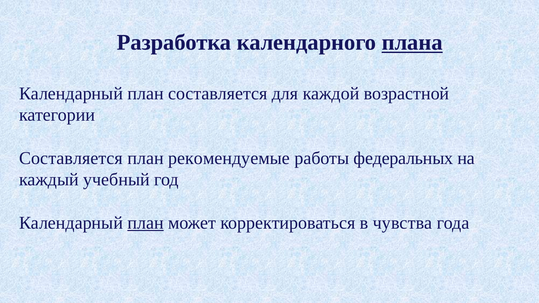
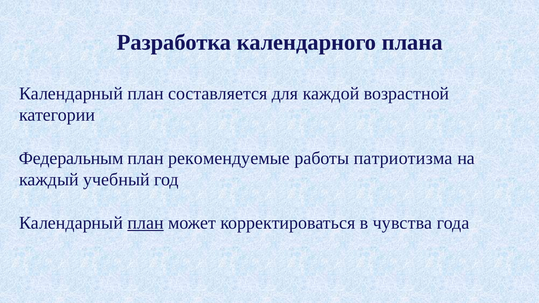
плана underline: present -> none (412, 43)
Составляется: Составляется -> Федеральным (71, 158)
федеральных: федеральных -> патриотизма (403, 158)
